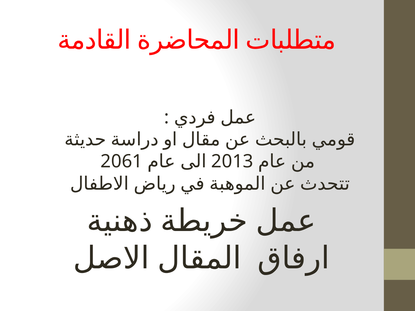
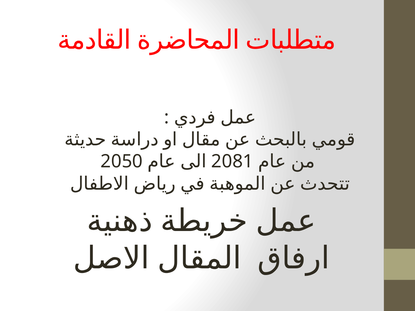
2061: 2061 -> 2050 (122, 162)
2013: 2013 -> 2081 (232, 162)
